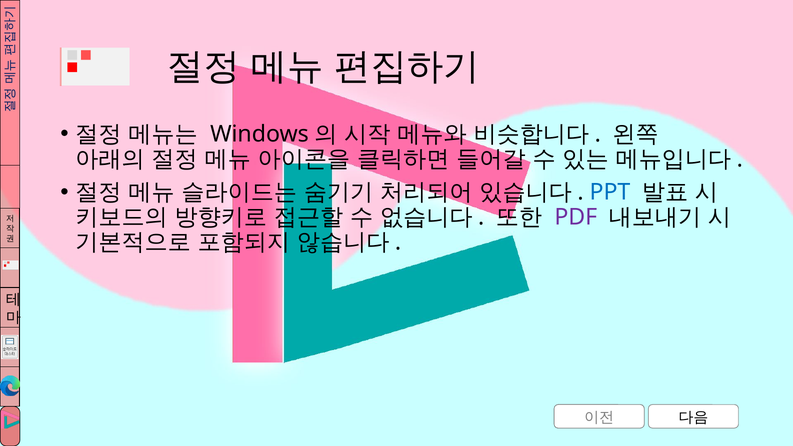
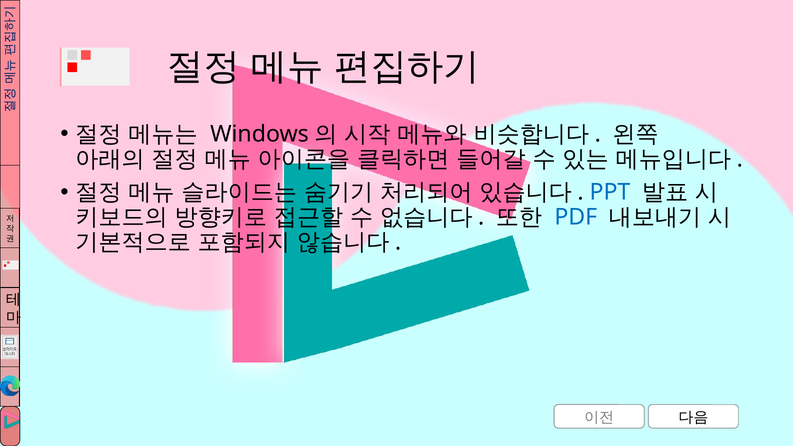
PDF colour: purple -> blue (576, 217)
